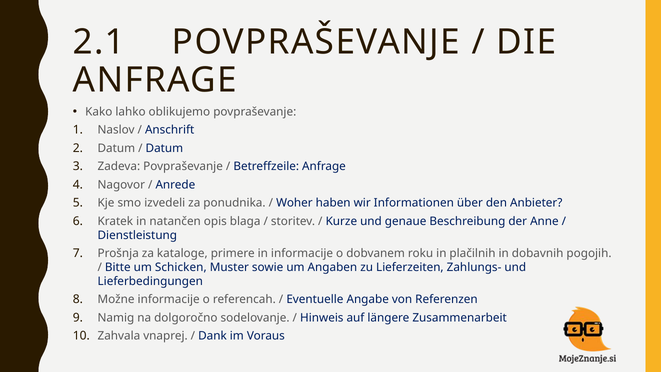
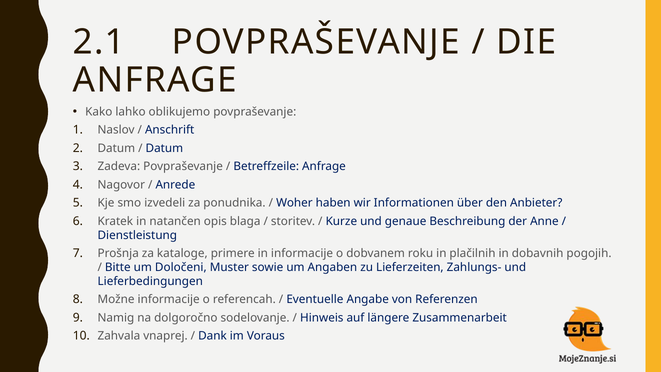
Schicken: Schicken -> Določeni (181, 267)
